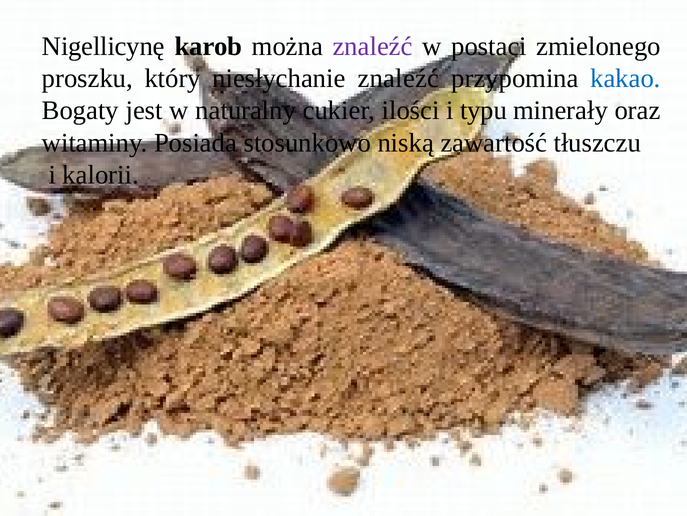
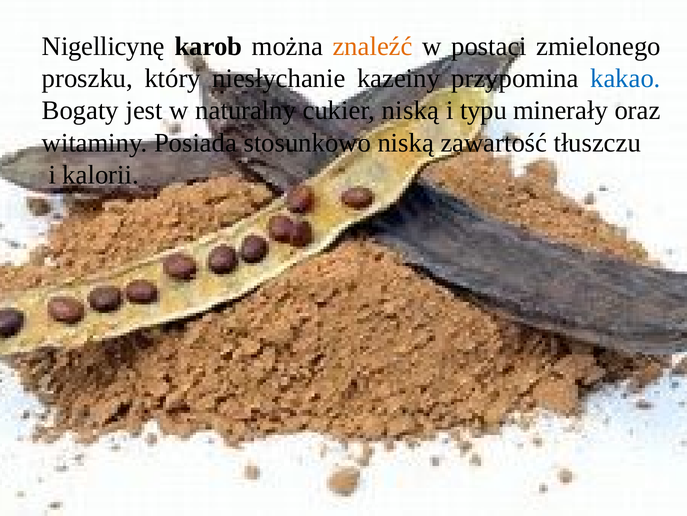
znaleźć colour: purple -> orange (373, 46)
niesłychanie znaleźć: znaleźć -> kazeiny (398, 78)
cukier ilości: ilości -> niską (411, 110)
